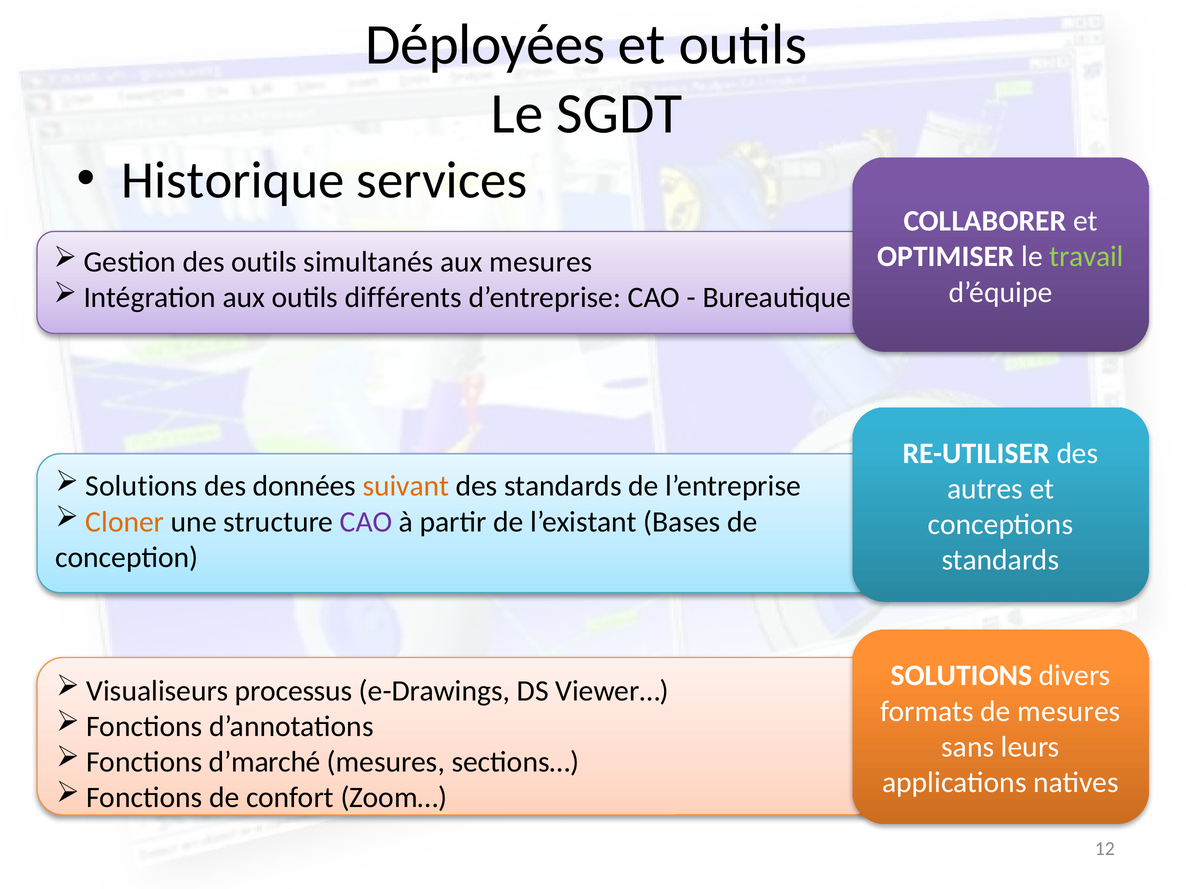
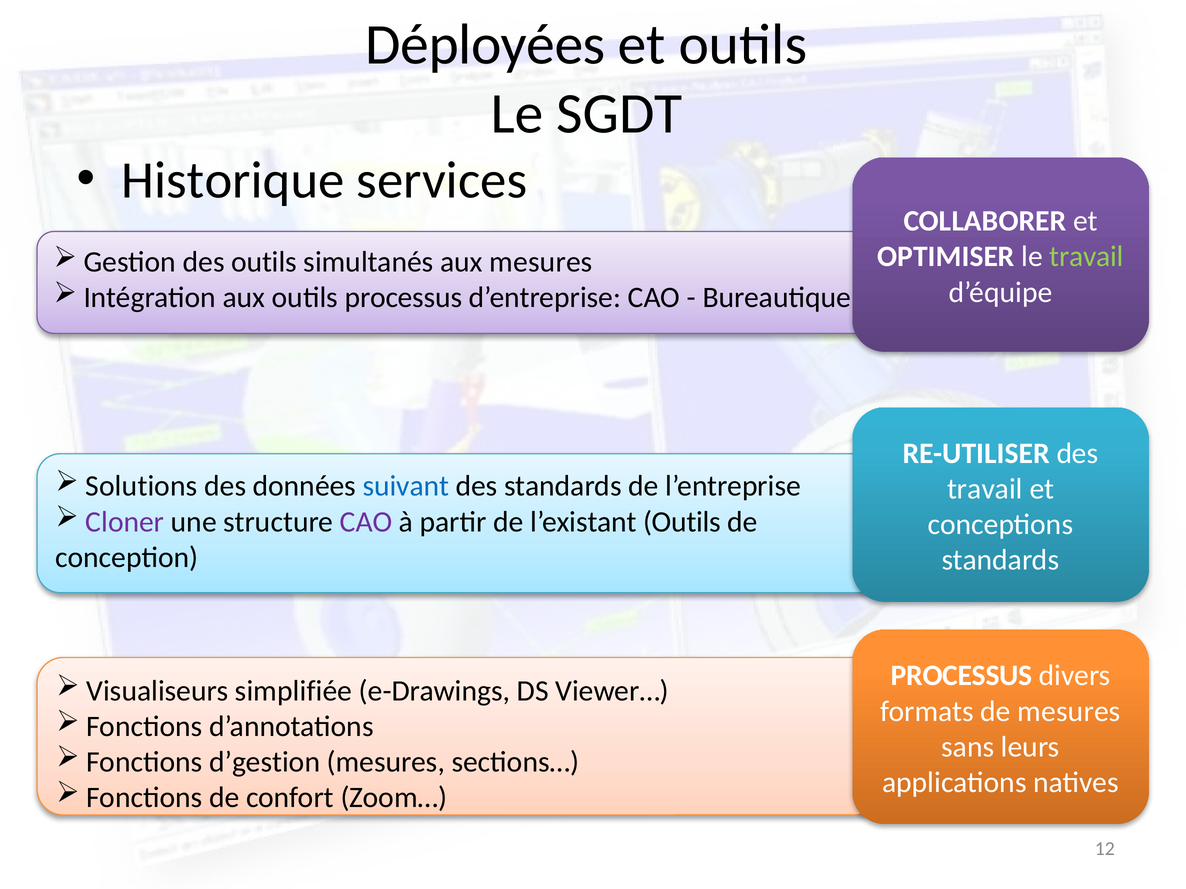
outils différents: différents -> processus (403, 298)
suivant colour: orange -> blue (406, 486)
autres: autres -> travail (985, 489)
Cloner colour: orange -> purple (125, 522)
l’existant Bases: Bases -> Outils (682, 522)
SOLUTIONS: SOLUTIONS -> PROCESSUS (961, 676)
processus: processus -> simplifiée (293, 691)
d’marché: d’marché -> d’gestion (265, 762)
